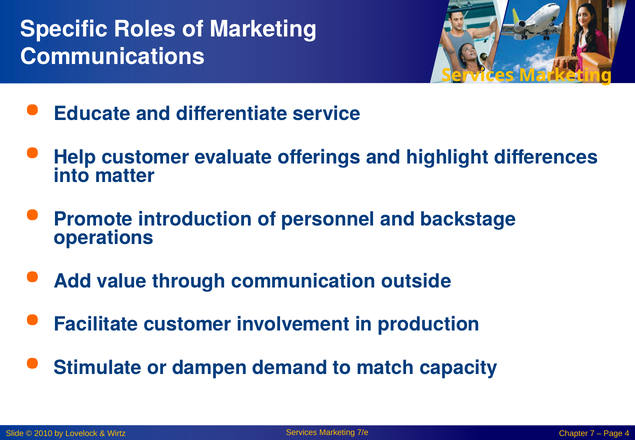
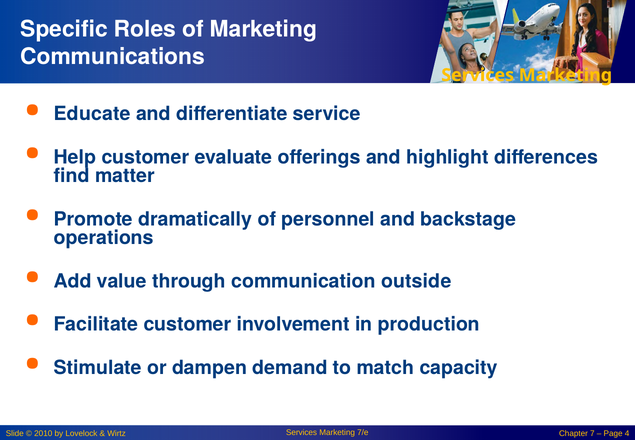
into: into -> find (72, 176)
introduction: introduction -> dramatically (195, 219)
